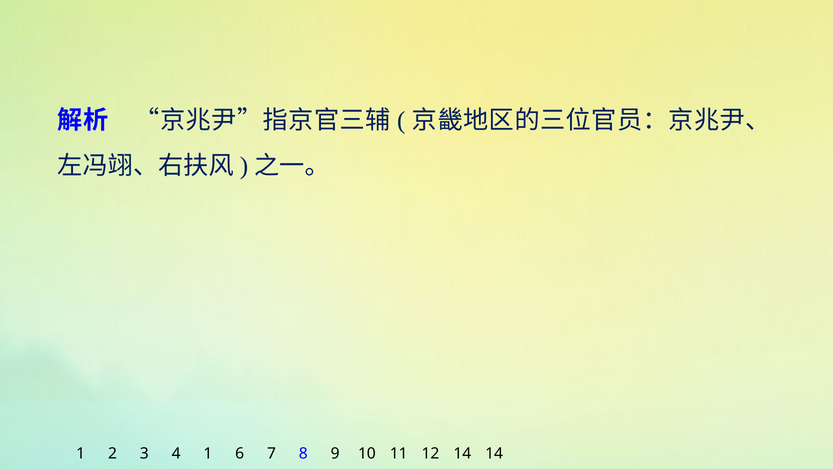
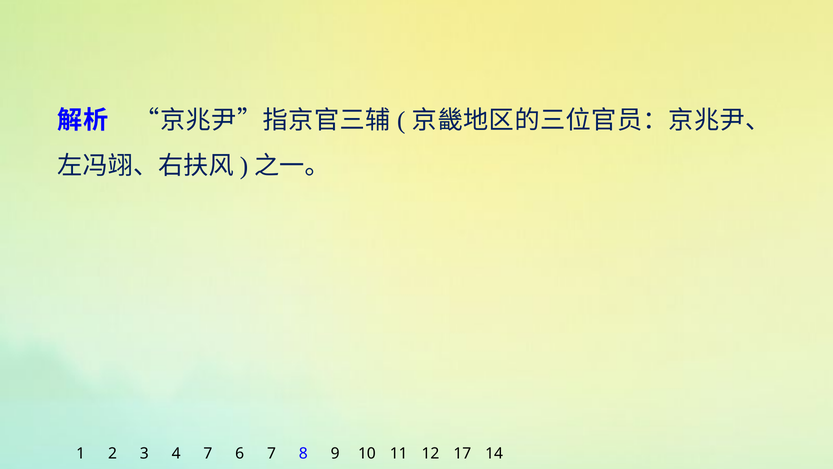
4 1: 1 -> 7 (208, 453)
12 14: 14 -> 17 (462, 453)
